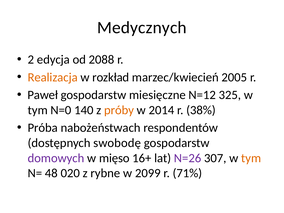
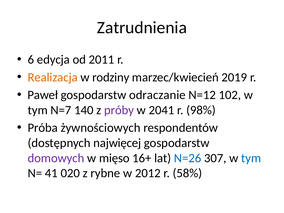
Medycznych: Medycznych -> Zatrudnienia (142, 27)
2: 2 -> 6 (31, 60)
2088: 2088 -> 2011 (102, 60)
rozkład: rozkład -> rodziny (111, 77)
2005: 2005 -> 2019 (234, 77)
miesięczne: miesięczne -> odraczanie (157, 95)
325: 325 -> 102 (230, 95)
N=0: N=0 -> N=7 (61, 110)
próby colour: orange -> purple (119, 110)
2014: 2014 -> 2041 (161, 110)
38%: 38% -> 98% (201, 110)
nabożeństwach: nabożeństwach -> żywnościowych (101, 128)
swobodę: swobodę -> najwięcej (117, 143)
N=26 colour: purple -> blue (188, 158)
tym colour: orange -> blue (251, 158)
48: 48 -> 41 (51, 173)
2099: 2099 -> 2012 (148, 173)
71%: 71% -> 58% (187, 173)
